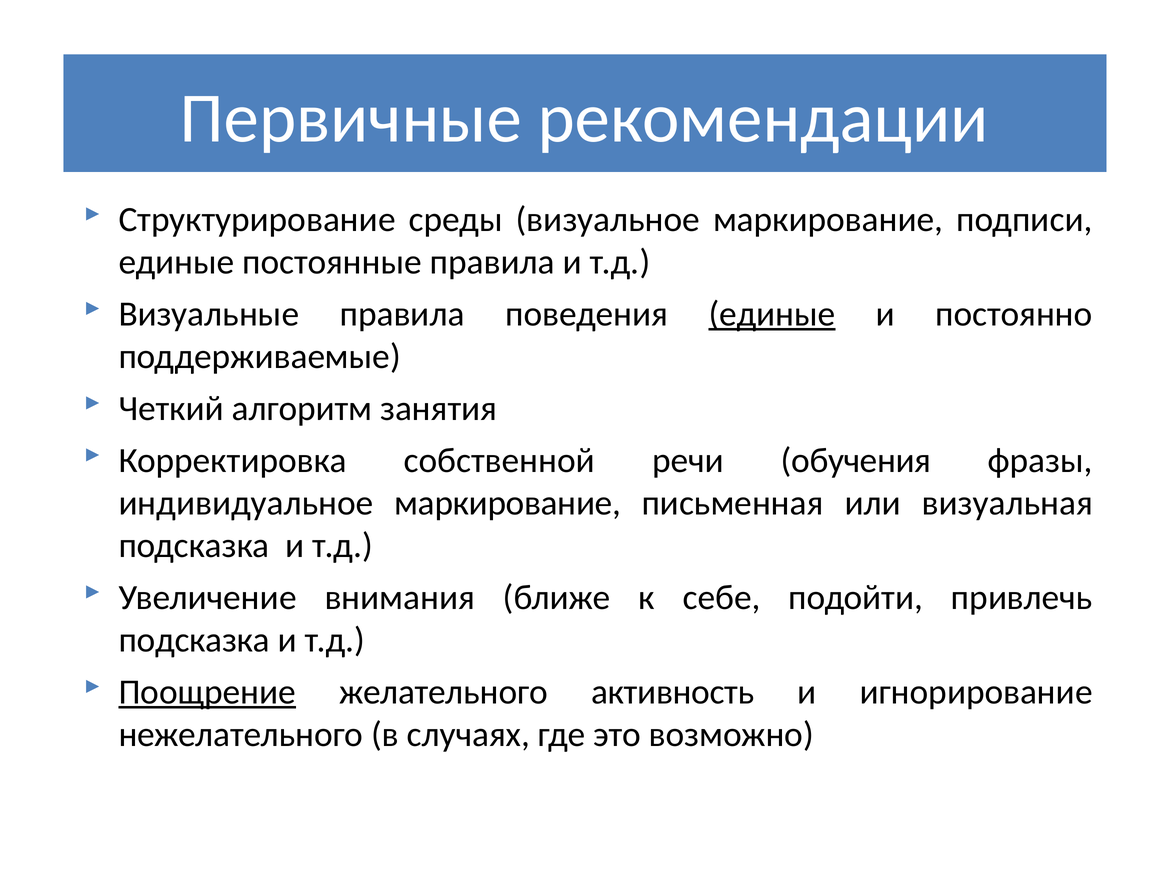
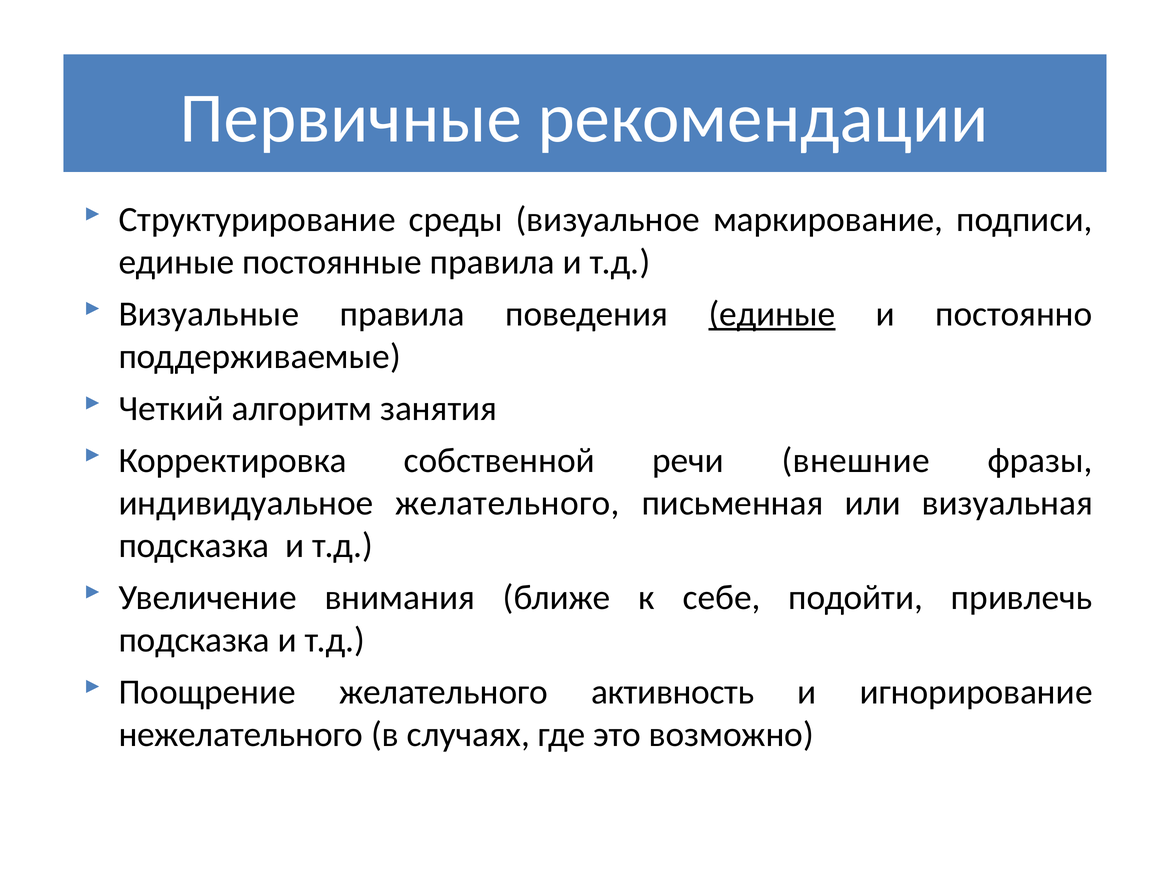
обучения: обучения -> внешние (856, 461)
индивидуальное маркирование: маркирование -> желательного (507, 503)
Поощрение underline: present -> none (207, 692)
